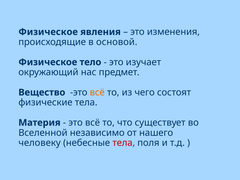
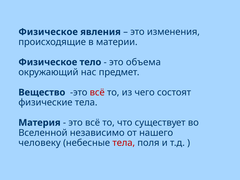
основой: основой -> материи (117, 42)
изучает: изучает -> объема (143, 62)
всё colour: orange -> red (97, 92)
